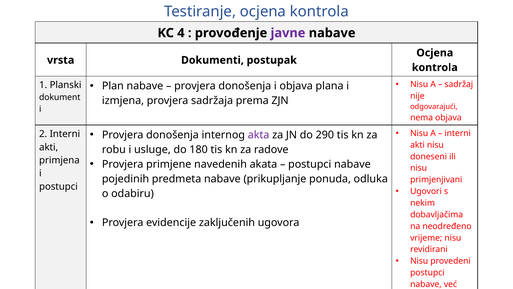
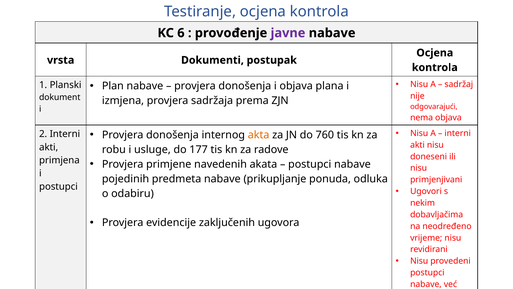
4: 4 -> 6 (181, 33)
akta colour: purple -> orange (259, 135)
290: 290 -> 760 (325, 135)
180: 180 -> 177 (199, 149)
